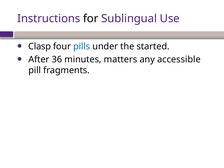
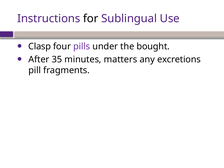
pills colour: blue -> purple (82, 46)
started: started -> bought (153, 46)
36: 36 -> 35 (57, 59)
accessible: accessible -> excretions (179, 59)
